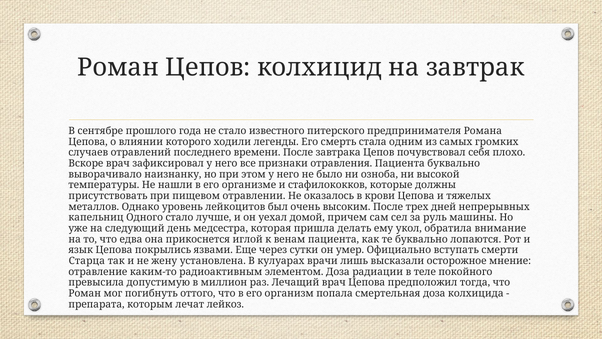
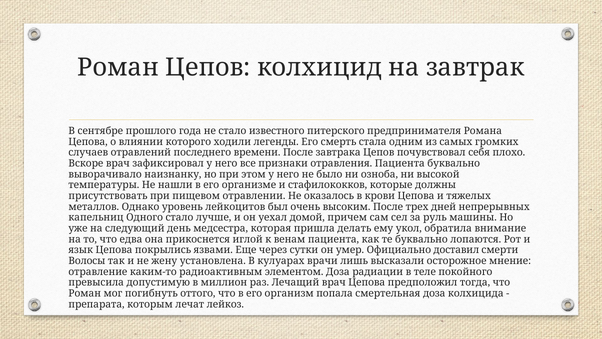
вступать: вступать -> доставил (456, 250)
Старца: Старца -> Волосы (87, 261)
